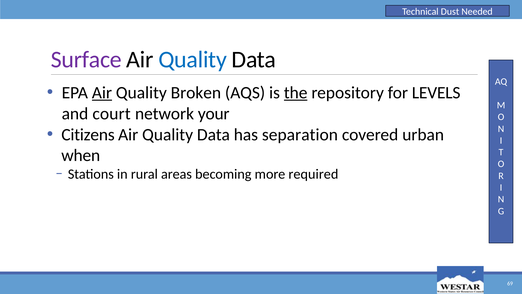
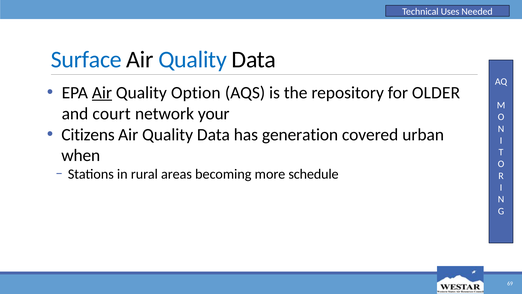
Dust: Dust -> Uses (450, 11)
Surface colour: purple -> blue (86, 60)
Broken: Broken -> Option (196, 93)
the underline: present -> none (296, 93)
LEVELS: LEVELS -> OLDER (436, 93)
separation: separation -> generation (300, 134)
required: required -> schedule (313, 174)
